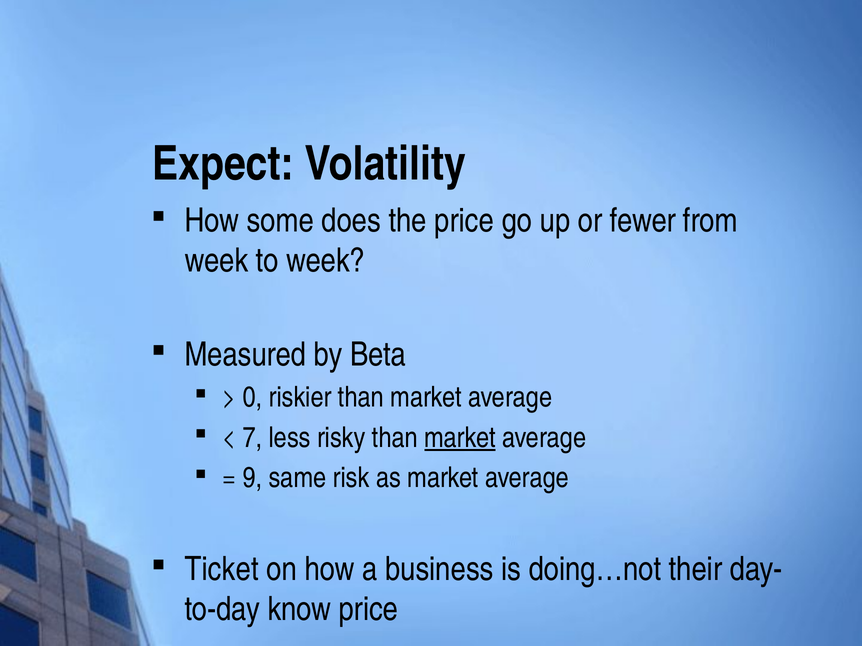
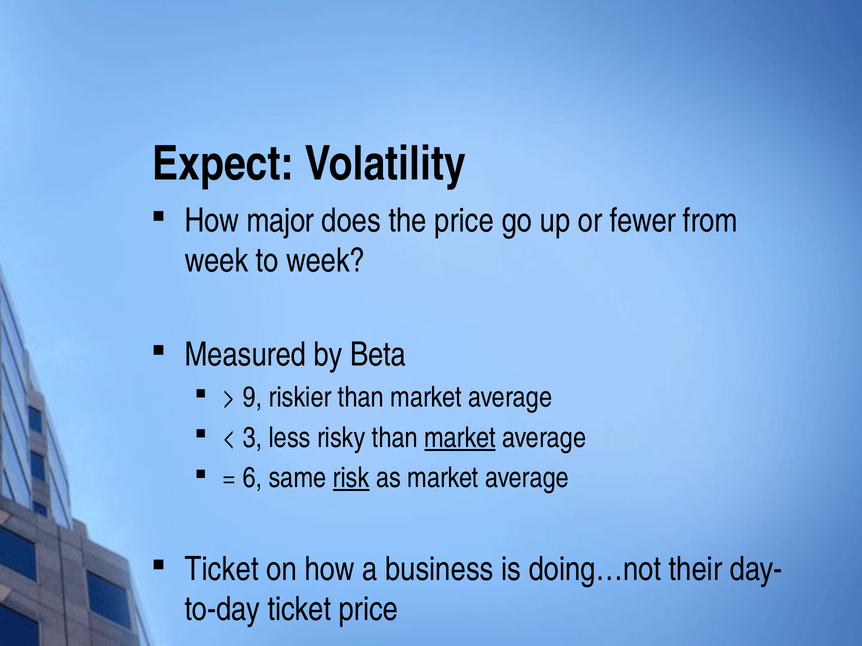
some: some -> major (280, 221)
0: 0 -> 9 (252, 398)
7: 7 -> 3 (252, 438)
9: 9 -> 6 (252, 478)
risk underline: none -> present (351, 478)
know: know -> ticket (299, 610)
